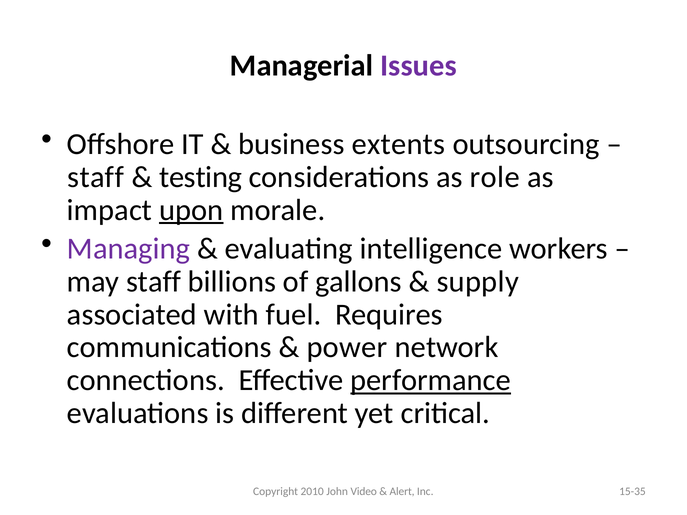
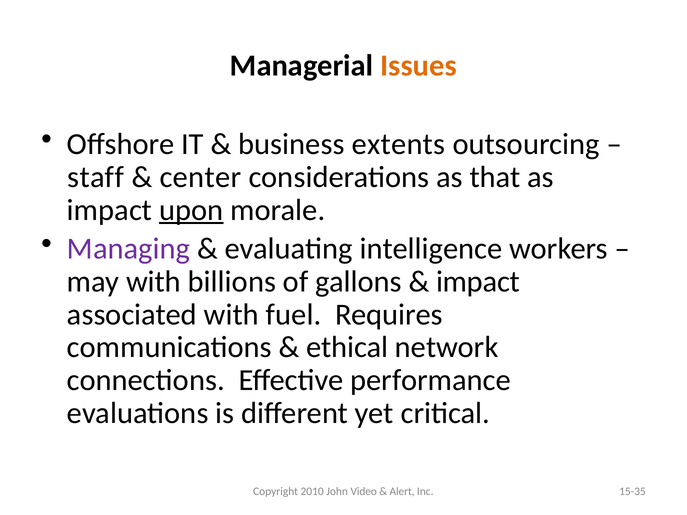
Issues colour: purple -> orange (419, 66)
testing: testing -> center (200, 177)
role: role -> that (495, 177)
may staff: staff -> with (154, 282)
supply: supply -> impact (478, 282)
power: power -> ethical (347, 348)
performance underline: present -> none (431, 381)
